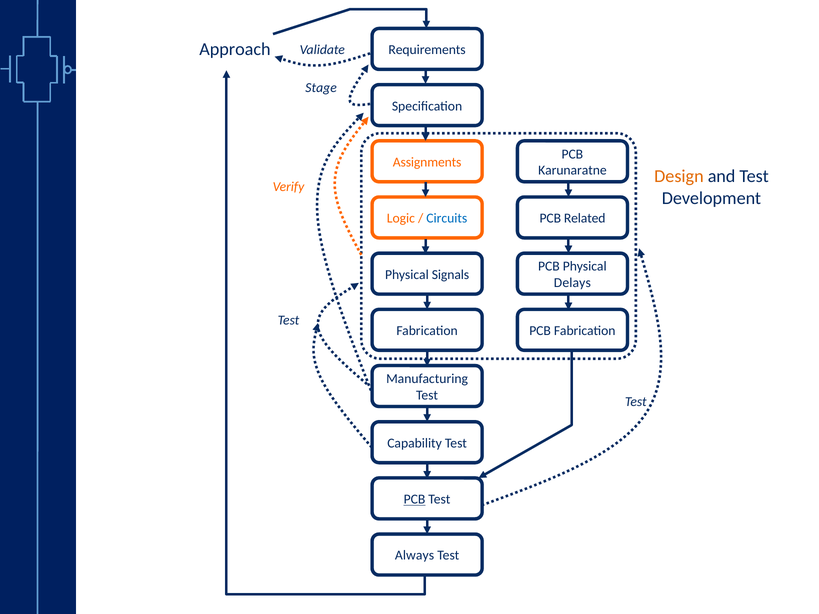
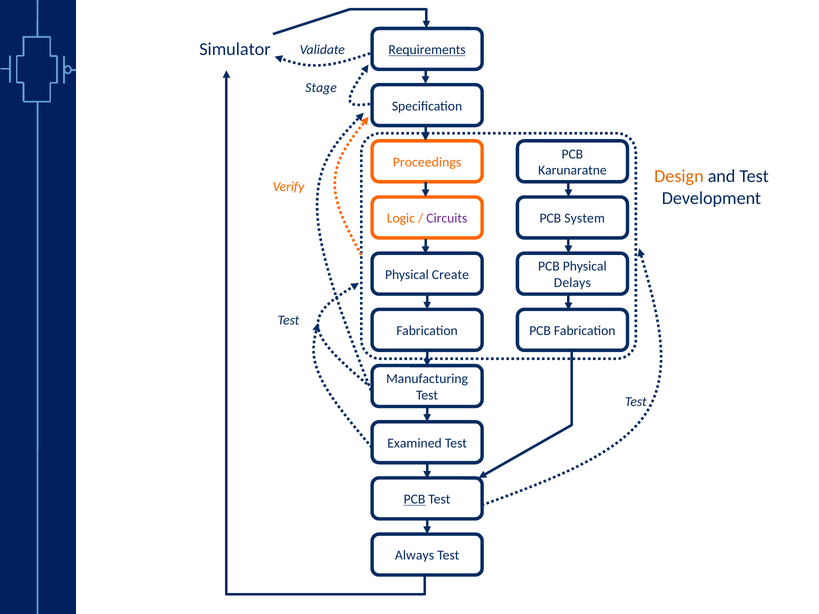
Approach: Approach -> Simulator (235, 49)
Requirements underline: none -> present (427, 50)
Assignments: Assignments -> Proceedings (427, 162)
Circuits colour: blue -> purple (447, 218)
Related: Related -> System (585, 218)
Signals: Signals -> Create (450, 275)
Capability: Capability -> Examined (414, 443)
